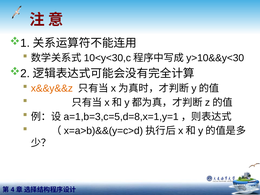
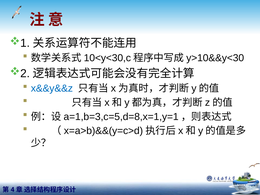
x&&y&&z colour: orange -> blue (52, 88)
